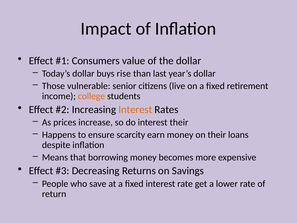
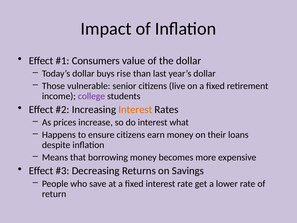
college colour: orange -> purple (91, 96)
interest their: their -> what (179, 122)
ensure scarcity: scarcity -> citizens (131, 135)
